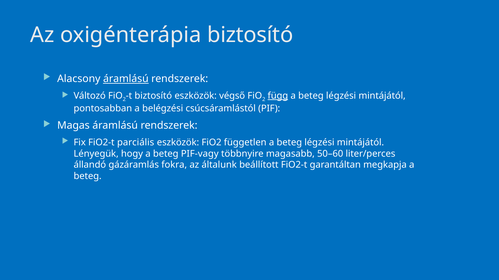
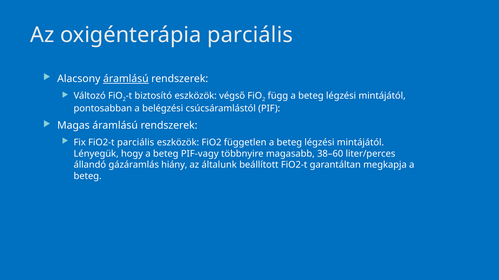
oxigénterápia biztosító: biztosító -> parciális (250, 35)
függ underline: present -> none (278, 96)
50–60: 50–60 -> 38–60 (330, 154)
fokra: fokra -> hiány (174, 165)
